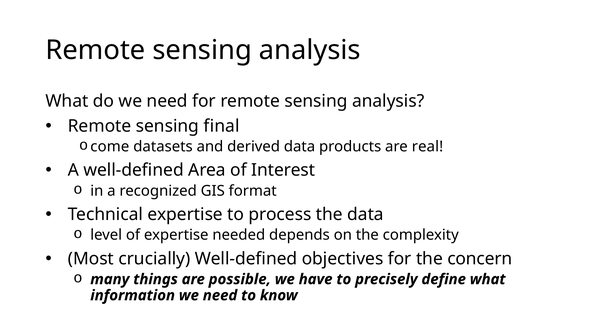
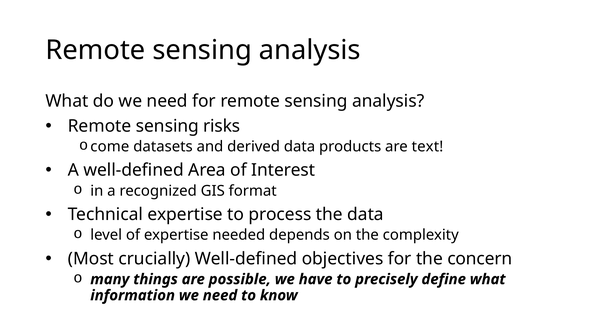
final: final -> risks (222, 126)
real: real -> text (427, 146)
